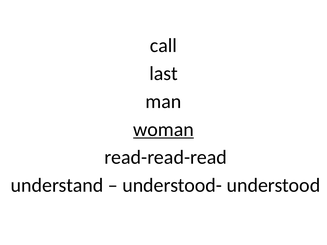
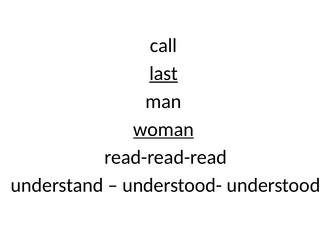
last underline: none -> present (164, 74)
